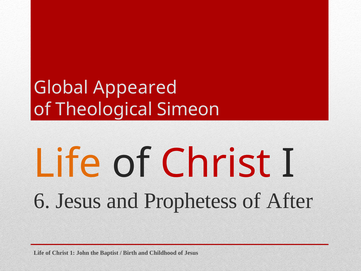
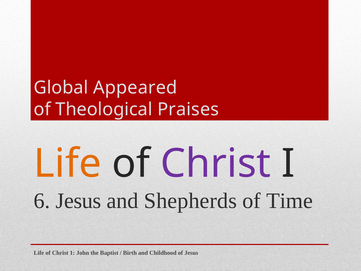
Simeon: Simeon -> Praises (188, 109)
Christ colour: red -> purple (216, 163)
Prophetess: Prophetess -> Shepherds (190, 201)
After: After -> Time (290, 201)
